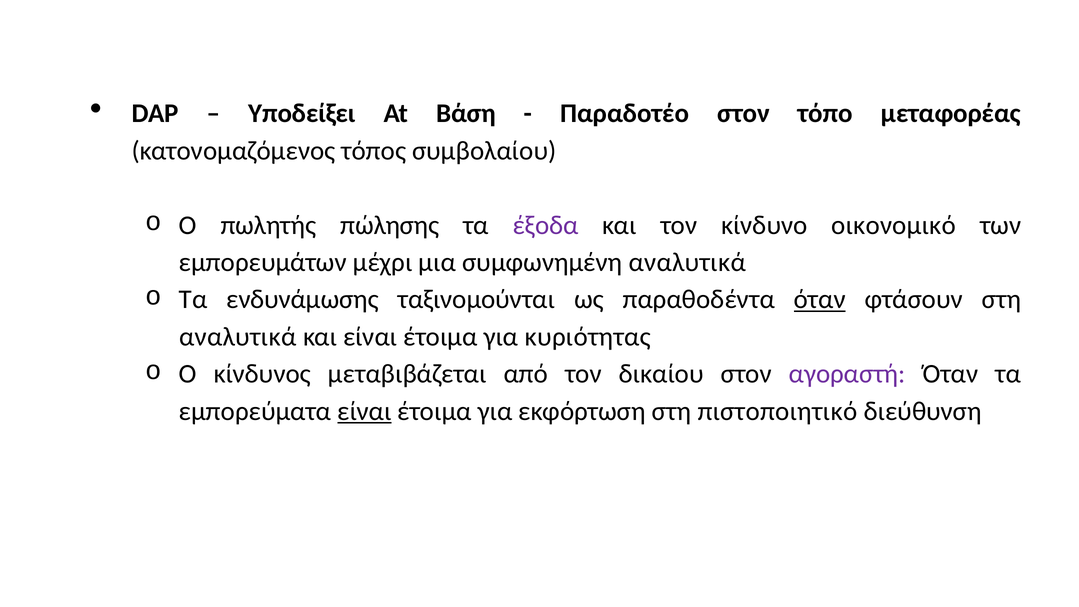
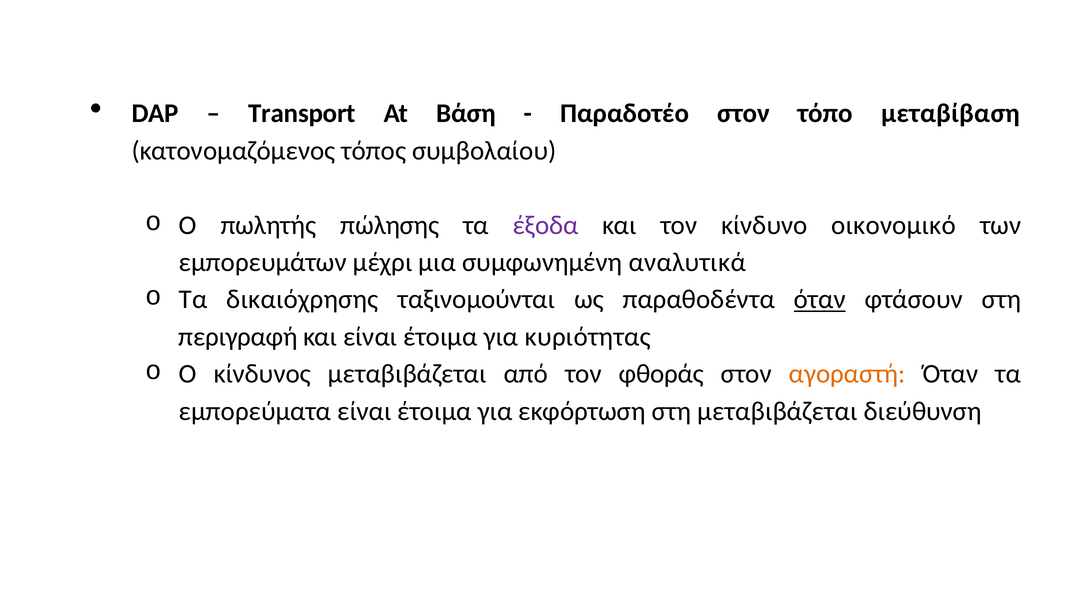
Υποδείξει: Υποδείξει -> Transport (302, 113)
μεταφορέας: μεταφορέας -> μεταβίβαση (951, 113)
ενδυνάμωσης: ενδυνάμωσης -> δικαιόχρησης (302, 300)
αναλυτικά: αναλυτικά -> περιγραφή (238, 337)
δικαίου: δικαίου -> φθοράς (661, 374)
αγοραστή colour: purple -> orange (847, 374)
είναι underline: present -> none (364, 411)
στη πιστοποιητικό: πιστοποιητικό -> μεταβιβάζεται (777, 411)
